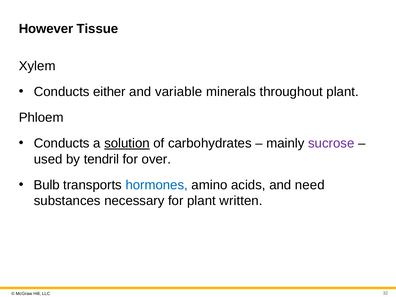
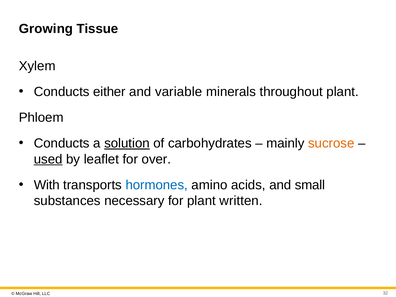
However: However -> Growing (46, 29)
sucrose colour: purple -> orange (331, 143)
used underline: none -> present (48, 159)
tendril: tendril -> leaflet (101, 159)
Bulb: Bulb -> With (47, 185)
need: need -> small (310, 185)
